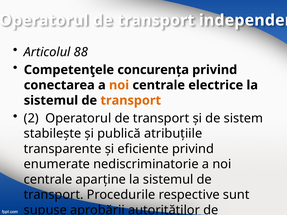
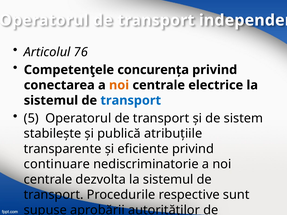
88: 88 -> 76 (81, 52)
transport colour: orange -> blue (131, 101)
2: 2 -> 5 (31, 118)
enumerate: enumerate -> continuare (57, 164)
aparţine: aparţine -> dezvolta (101, 180)
